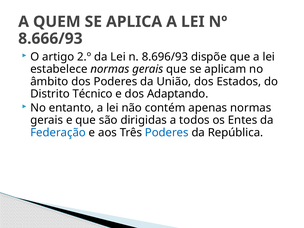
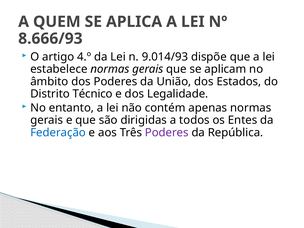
2.º: 2.º -> 4.º (84, 57)
8.696/93: 8.696/93 -> 9.014/93 (165, 57)
Adaptando: Adaptando -> Legalidade (178, 94)
Poderes colour: blue -> purple (167, 132)
